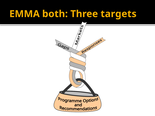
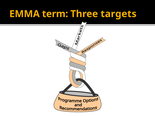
both: both -> term (55, 14)
